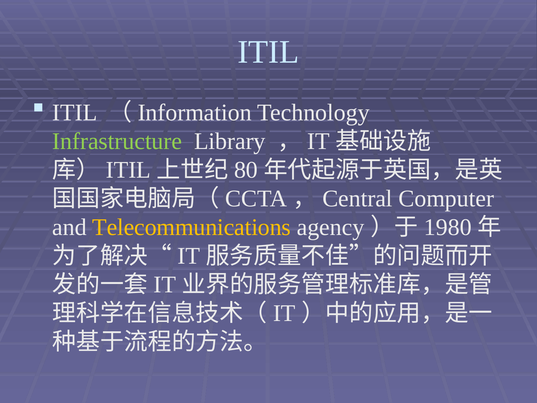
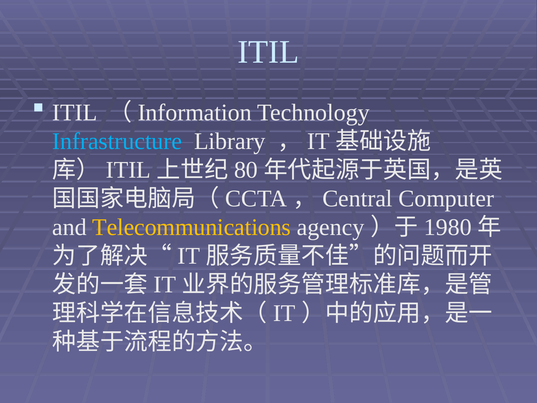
Infrastructure colour: light green -> light blue (117, 141)
